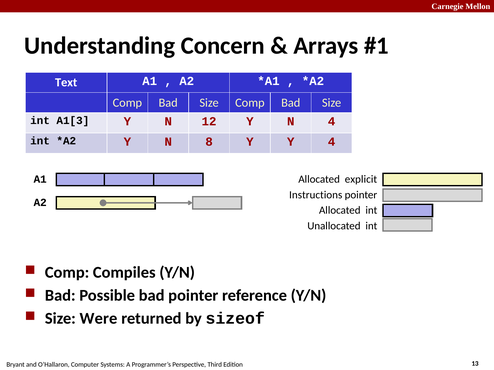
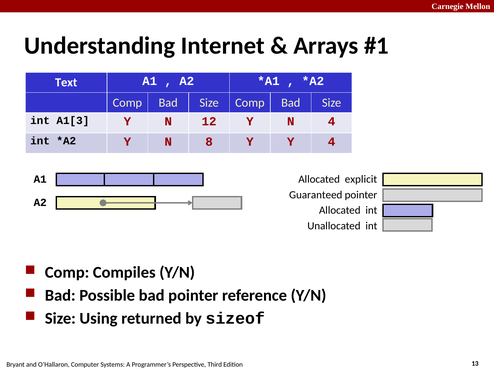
Concern: Concern -> Internet (223, 46)
Instructions: Instructions -> Guaranteed (316, 195)
Were: Were -> Using (98, 319)
